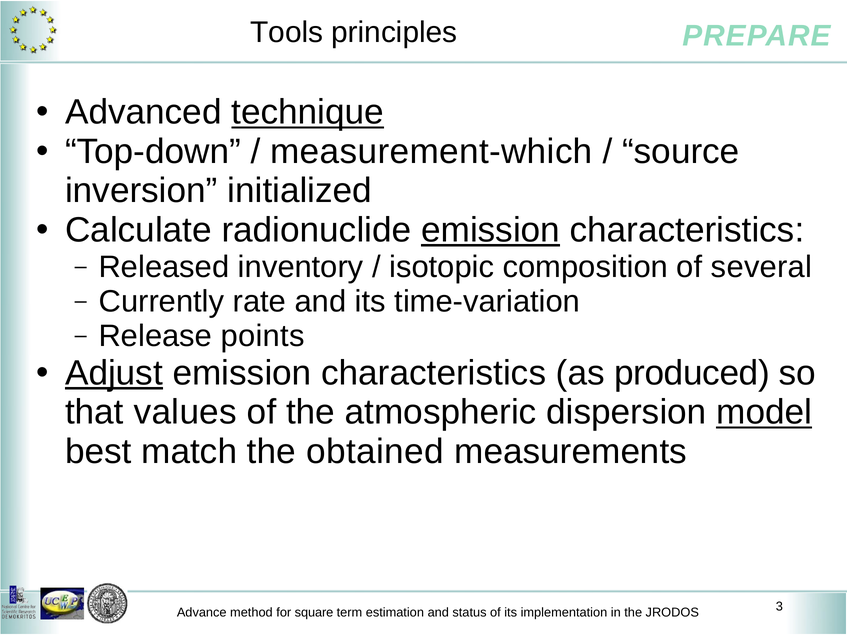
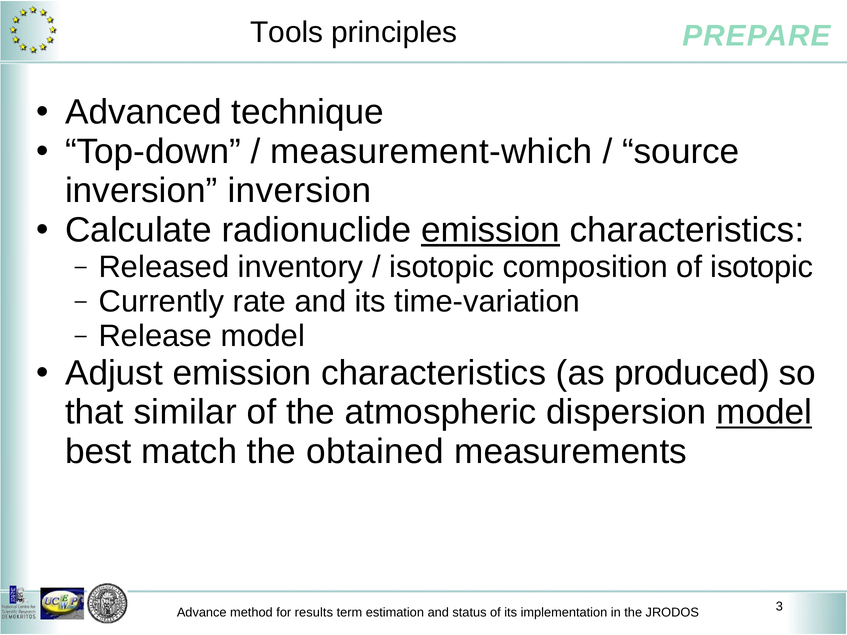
technique underline: present -> none (308, 112)
inversion initialized: initialized -> inversion (300, 191)
of several: several -> isotopic (762, 267)
Release points: points -> model (263, 336)
Adjust underline: present -> none (114, 373)
values: values -> similar (185, 412)
square: square -> results (314, 613)
